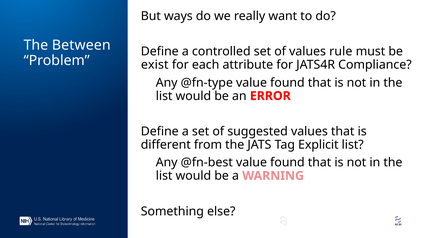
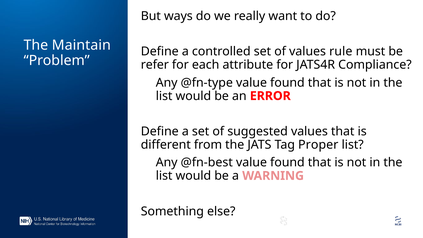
Between: Between -> Maintain (81, 45)
exist: exist -> refer (155, 65)
Explicit: Explicit -> Proper (318, 145)
